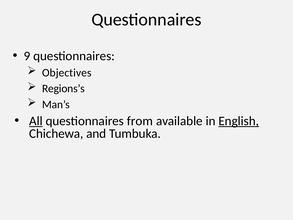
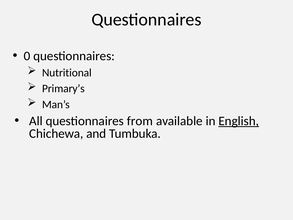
9: 9 -> 0 (27, 56)
Objectives: Objectives -> Nutritional (67, 73)
Regions’s: Regions’s -> Primary’s (63, 88)
All underline: present -> none (36, 121)
